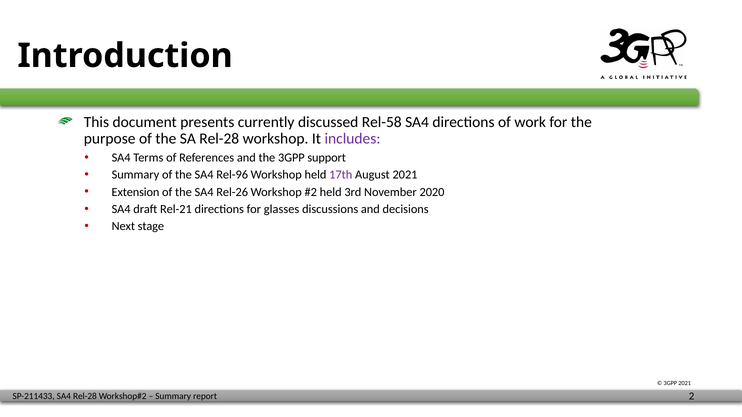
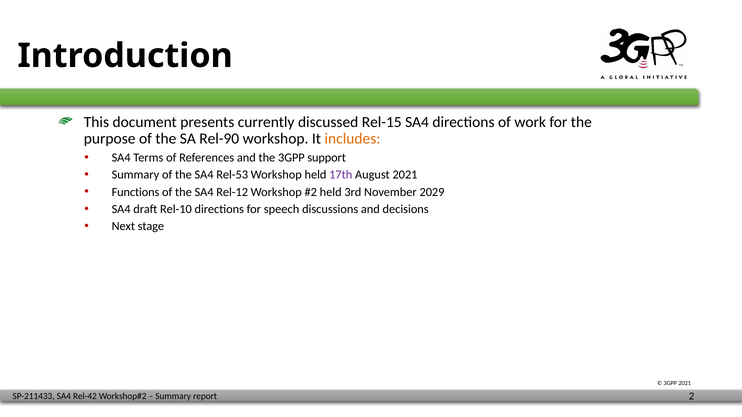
Rel-58: Rel-58 -> Rel-15 (382, 122)
SA Rel-28: Rel-28 -> Rel-90 (219, 139)
includes colour: purple -> orange (353, 139)
Rel-96: Rel-96 -> Rel-53 (232, 175)
Extension: Extension -> Functions (136, 192)
Rel-26: Rel-26 -> Rel-12 (232, 192)
2020: 2020 -> 2029 (432, 192)
Rel-21: Rel-21 -> Rel-10 (176, 209)
glasses: glasses -> speech (282, 209)
SA4 Rel-28: Rel-28 -> Rel-42 (85, 397)
